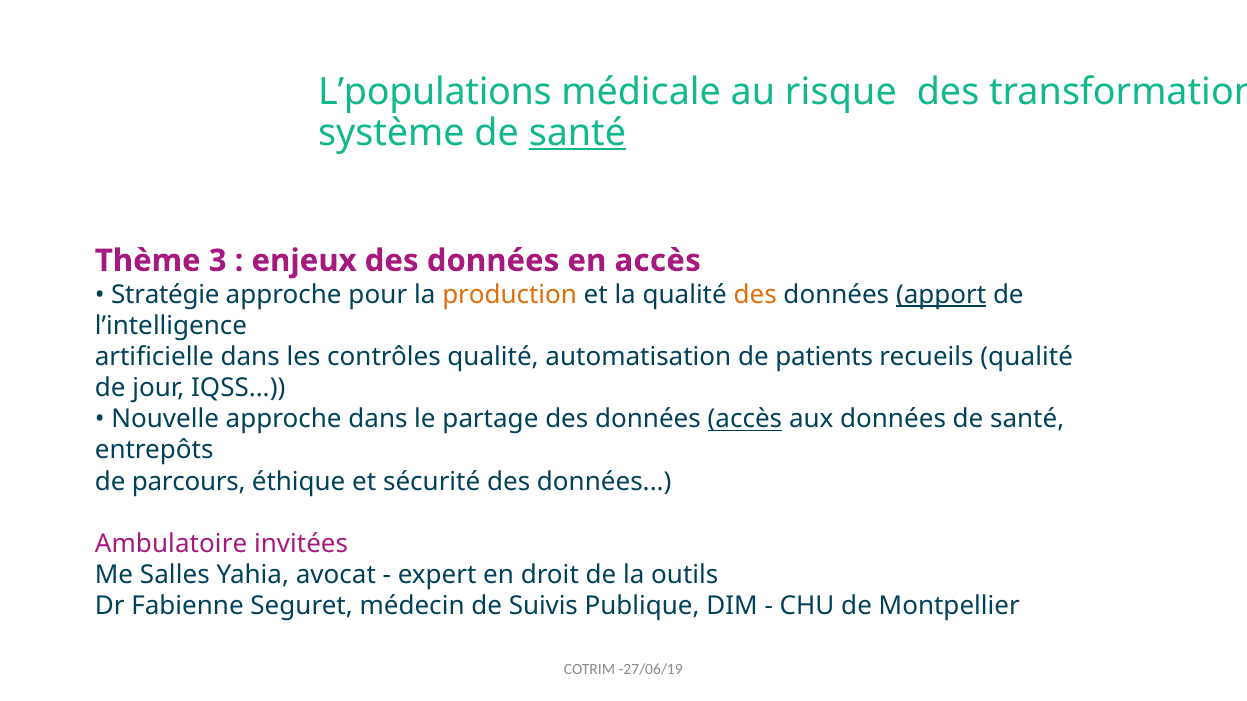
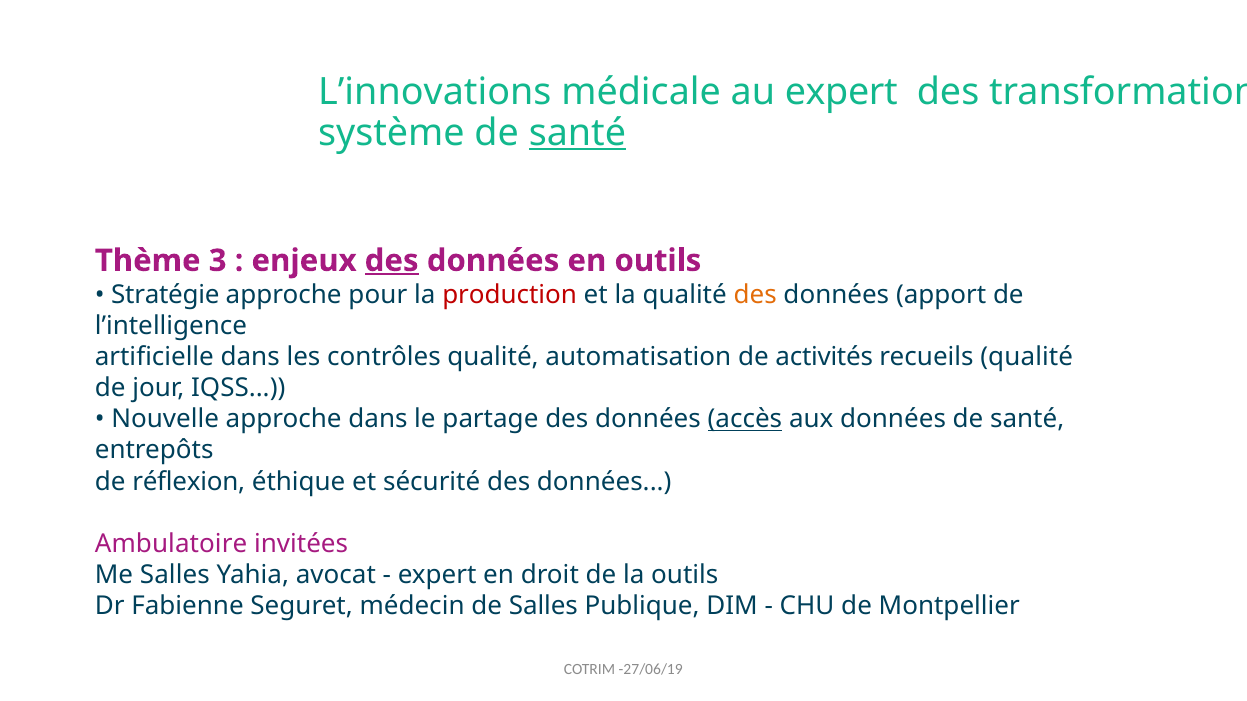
L’populations: L’populations -> L’innovations (435, 92)
au risque: risque -> expert (841, 92)
des underline: none -> present (392, 261)
en accès: accès -> outils (658, 261)
production colour: orange -> red (510, 295)
apport underline: present -> none (941, 295)
patients: patients -> activités (824, 357)
parcours: parcours -> réflexion (189, 482)
de Suivis: Suivis -> Salles (543, 607)
